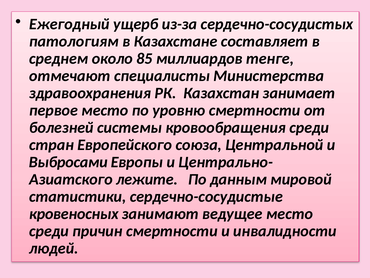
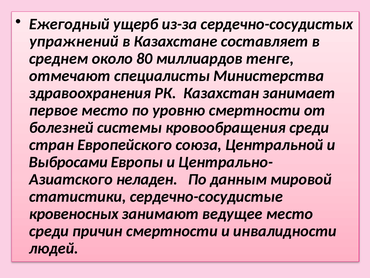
патологиям: патологиям -> упражнений (74, 41)
85: 85 -> 80 (144, 59)
лежите: лежите -> неладен (147, 179)
